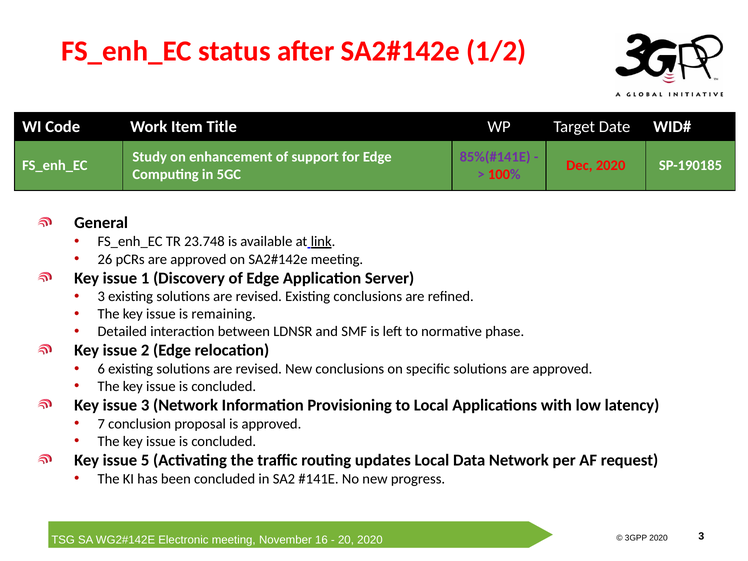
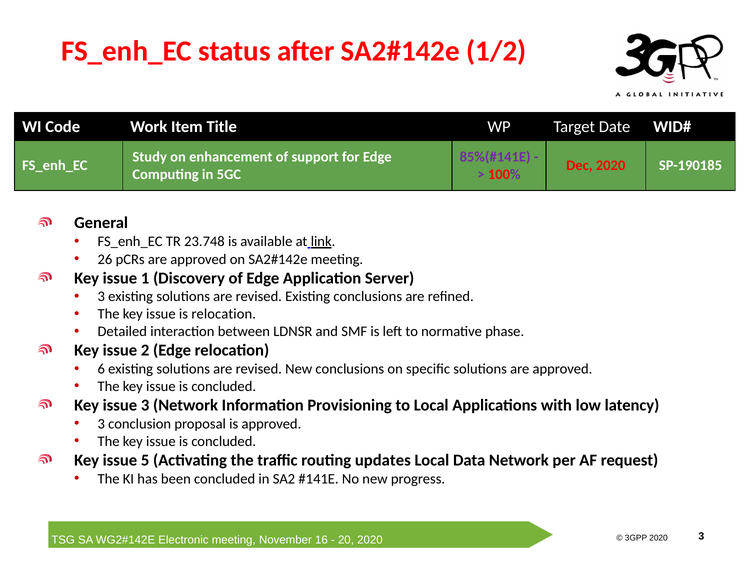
is remaining: remaining -> relocation (224, 314)
7: 7 -> 3 (101, 424)
